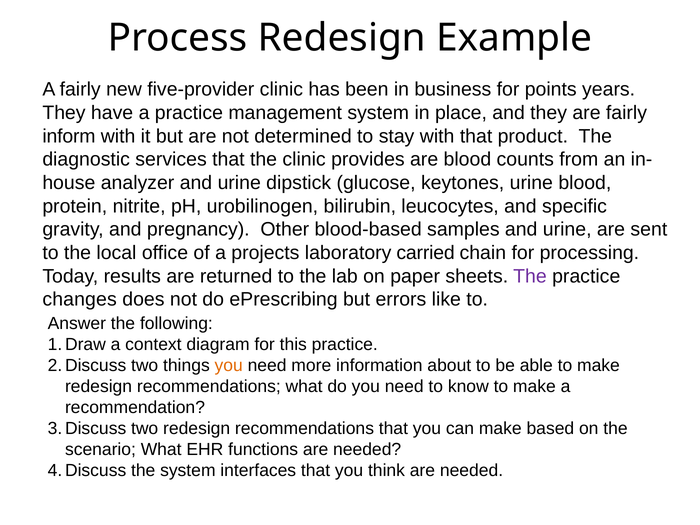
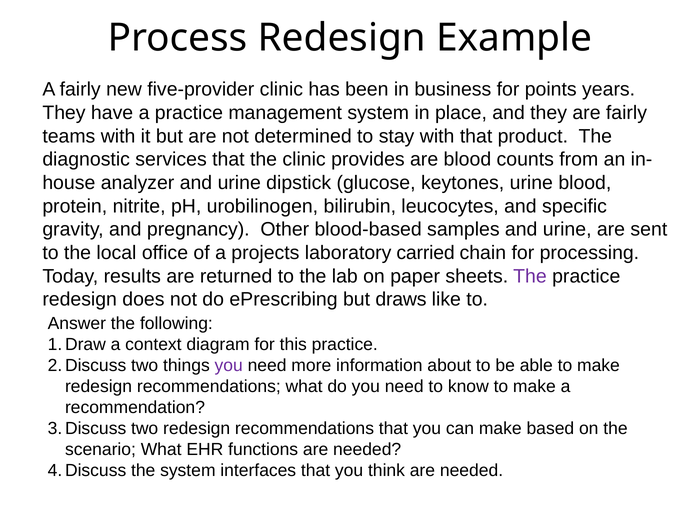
inform: inform -> teams (69, 136)
changes: changes -> redesign (80, 300)
errors: errors -> draws (401, 300)
you colour: orange -> purple (229, 365)
